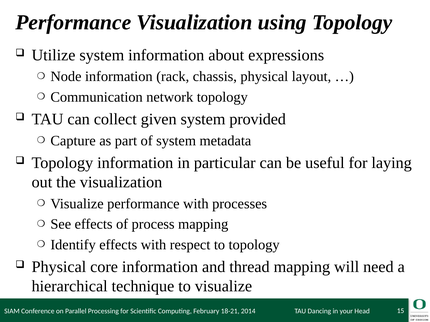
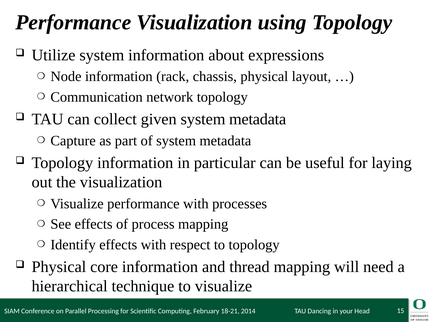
given system provided: provided -> metadata (258, 119)
